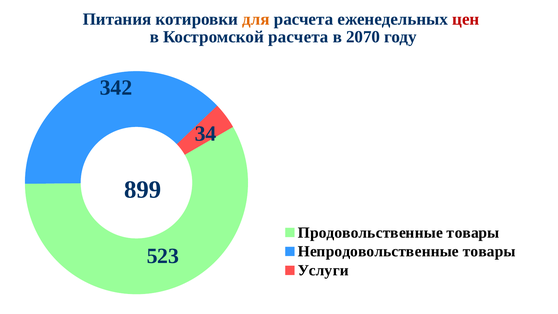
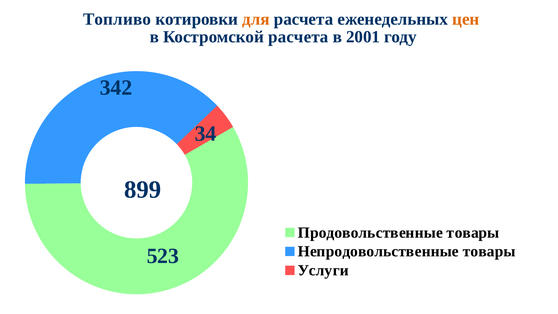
Питания: Питания -> Топливо (117, 19)
цен colour: red -> orange (466, 19)
2070: 2070 -> 2001 (363, 37)
